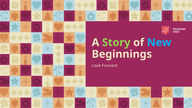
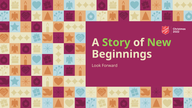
New colour: light blue -> light green (159, 42)
